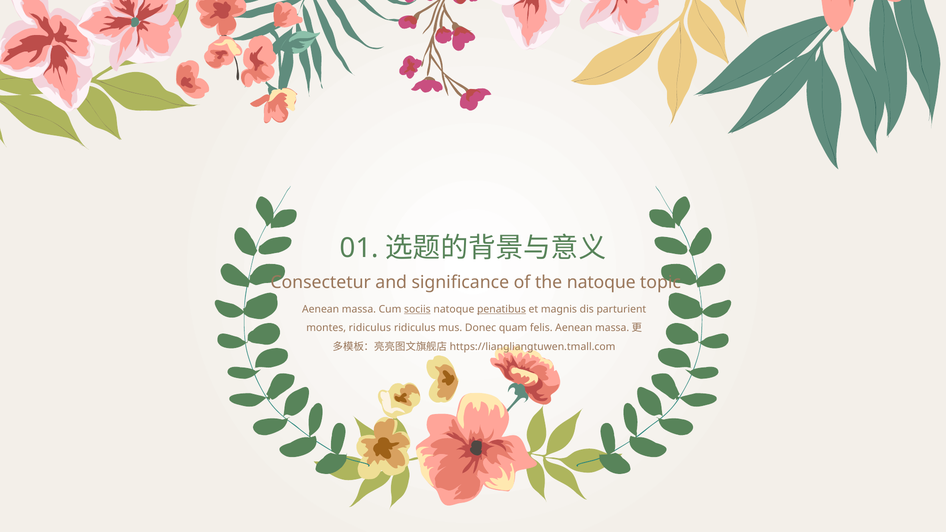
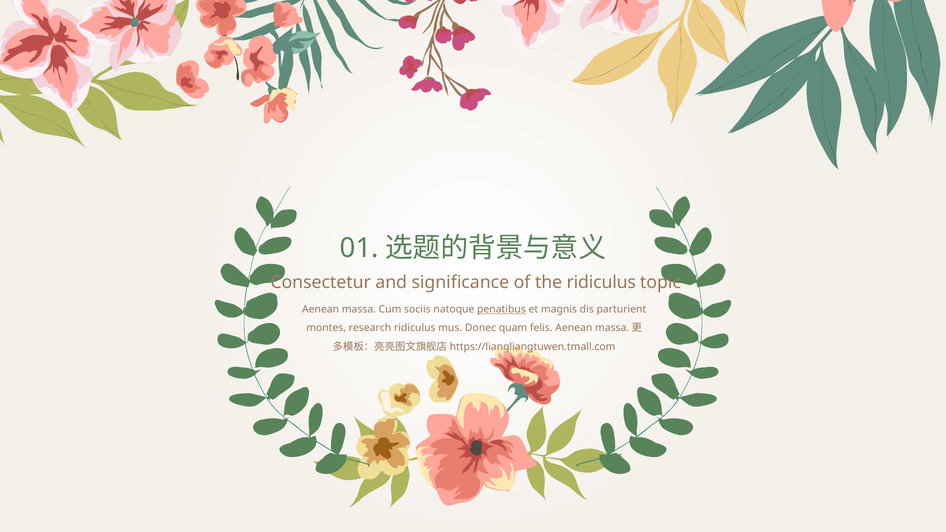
the natoque: natoque -> ridiculus (601, 282)
sociis underline: present -> none (417, 309)
montes ridiculus: ridiculus -> research (370, 328)
